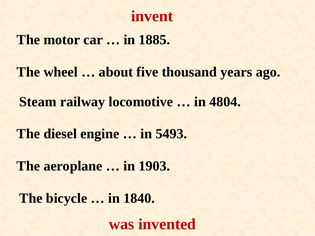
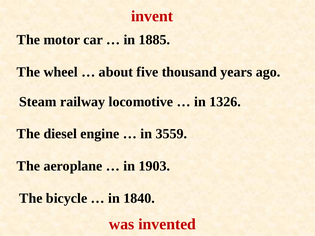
4804: 4804 -> 1326 (225, 102)
5493: 5493 -> 3559 (171, 134)
